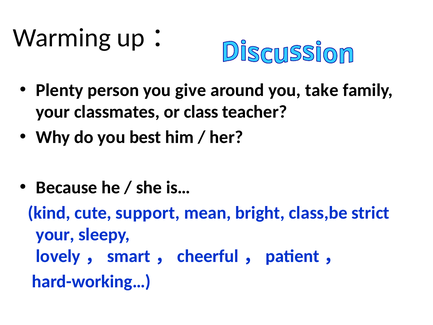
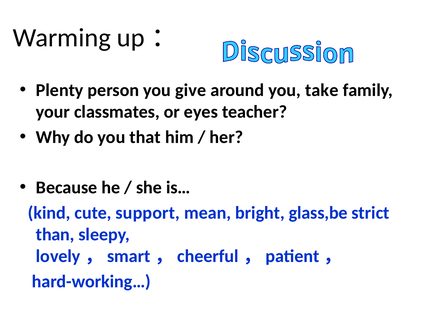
class: class -> eyes (201, 112)
best: best -> that (145, 137)
class,be: class,be -> glass,be (318, 213)
your: your -> than (55, 234)
